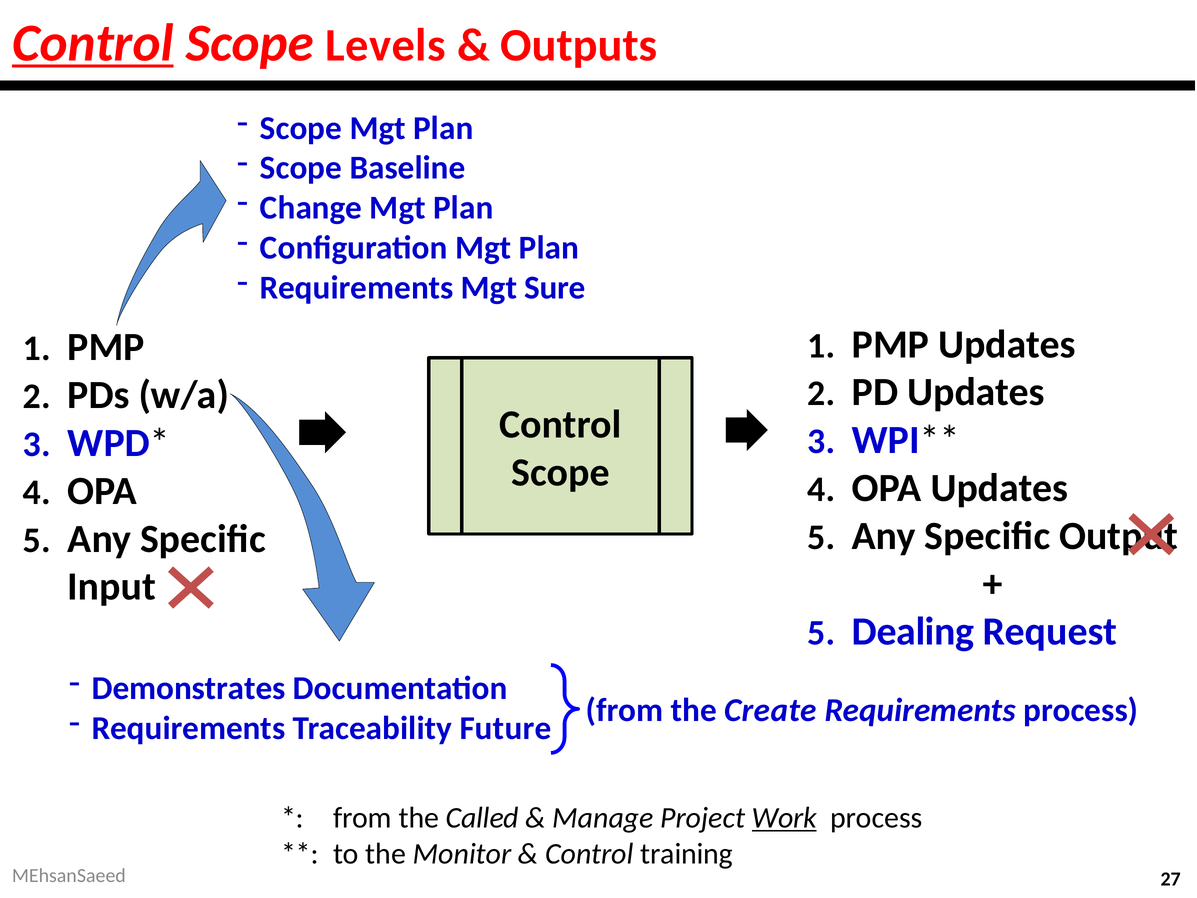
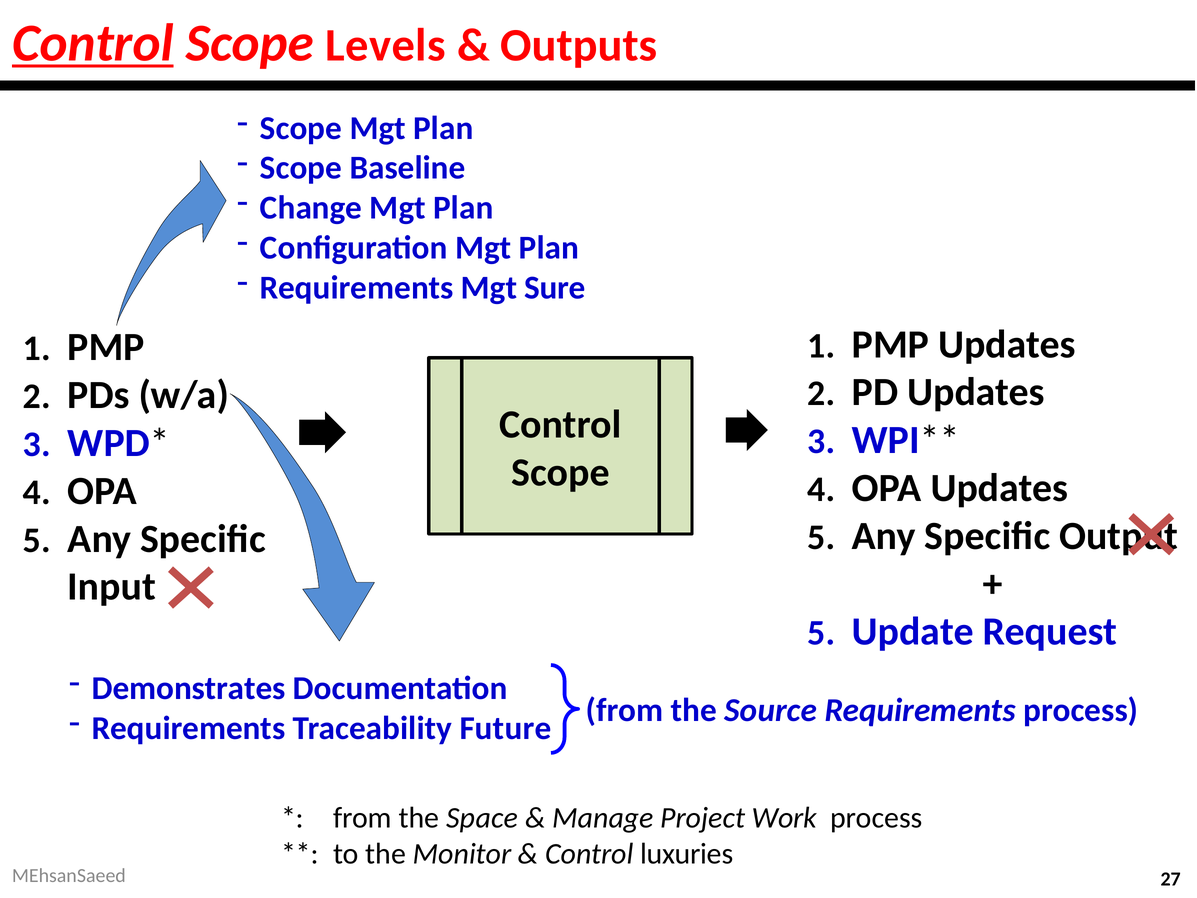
Dealing: Dealing -> Update (913, 632)
Create: Create -> Source (771, 710)
Called: Called -> Space (482, 818)
Work underline: present -> none (784, 818)
training: training -> luxuries (687, 854)
